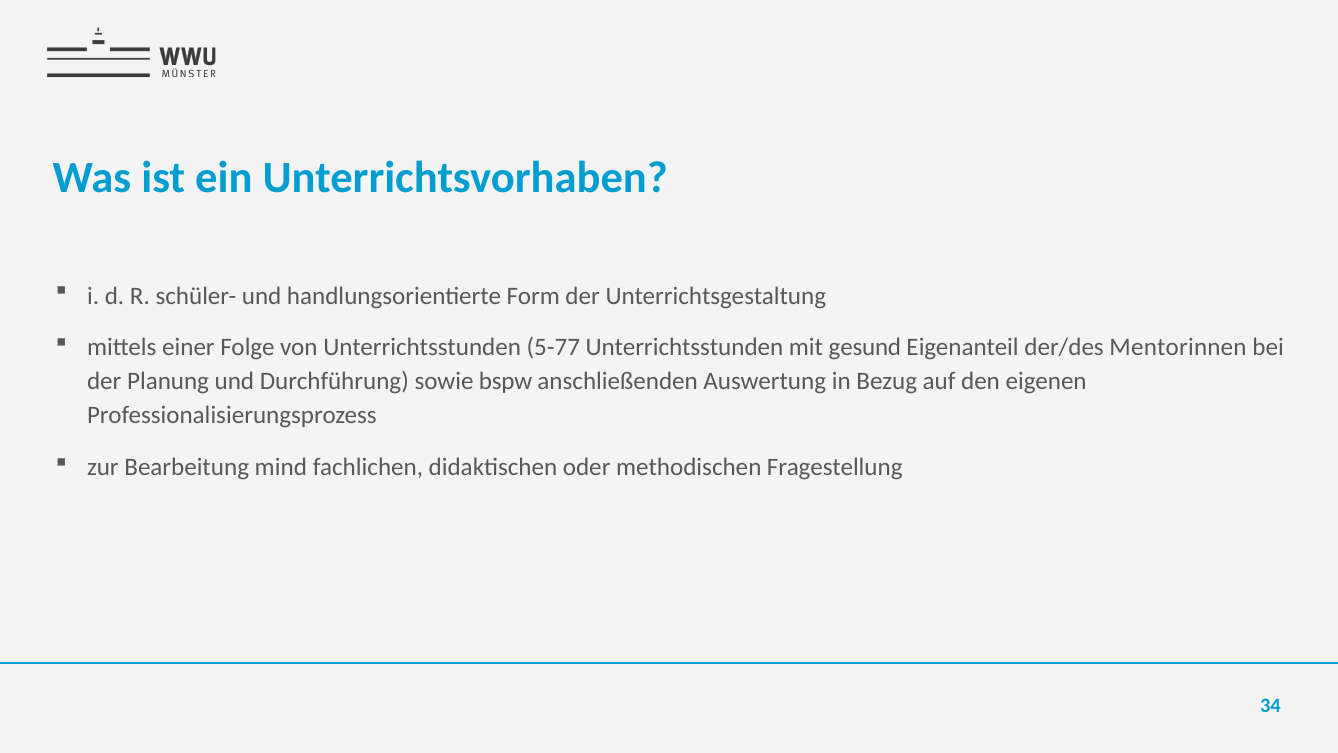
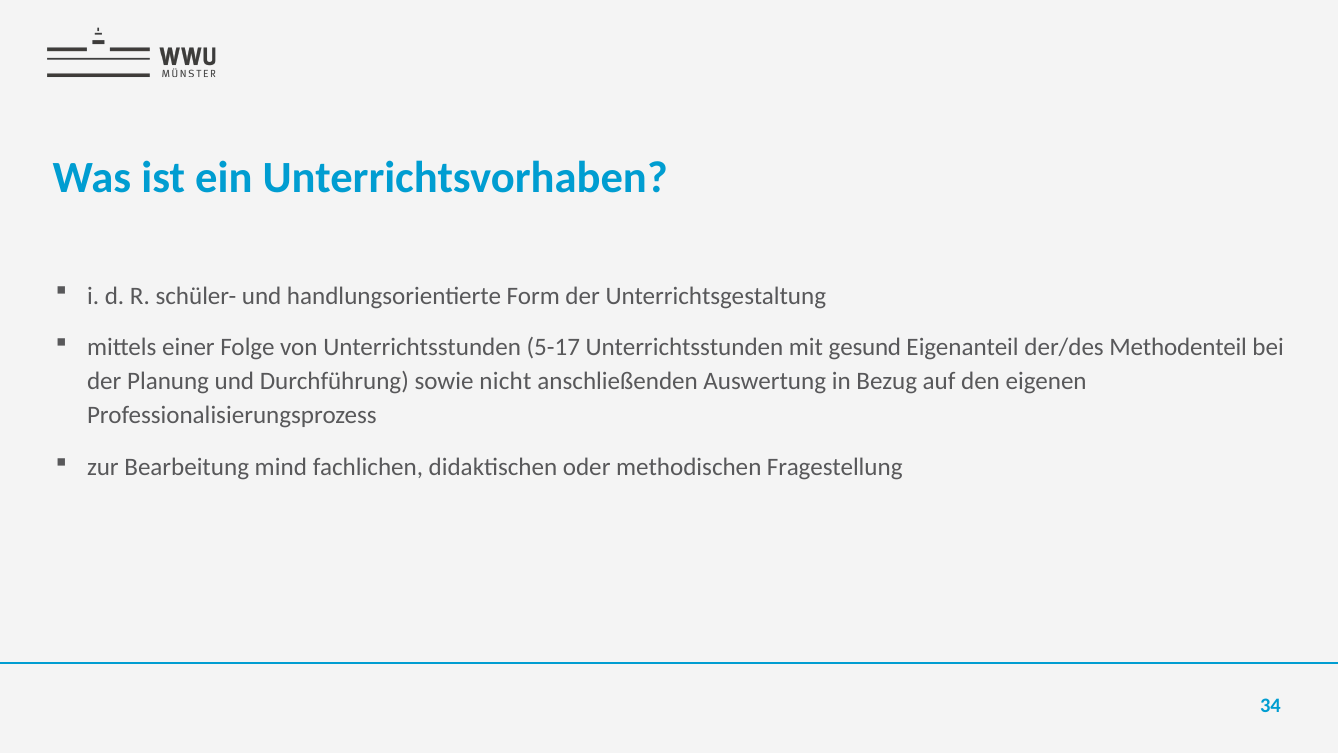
5-77: 5-77 -> 5-17 (553, 347)
Mentorinnen: Mentorinnen -> Methodenteil (1178, 347)
bspw: bspw -> nicht (505, 381)
